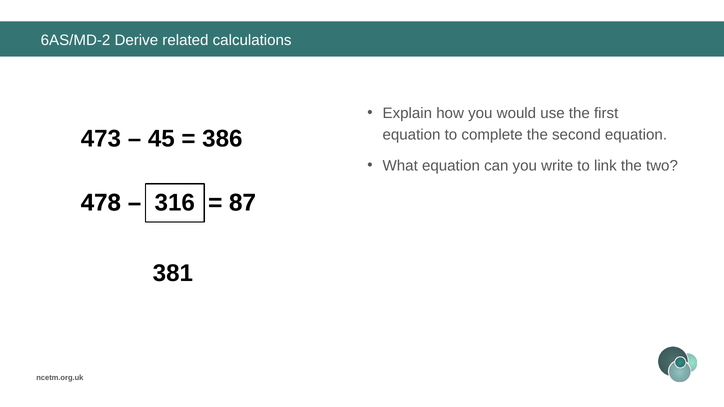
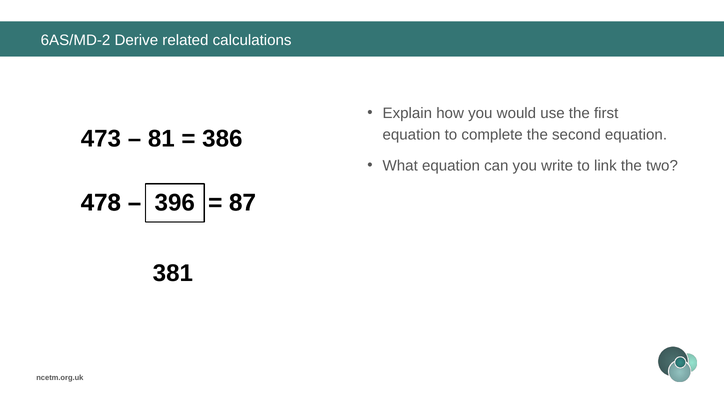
45: 45 -> 81 (161, 139)
316: 316 -> 396 (175, 203)
